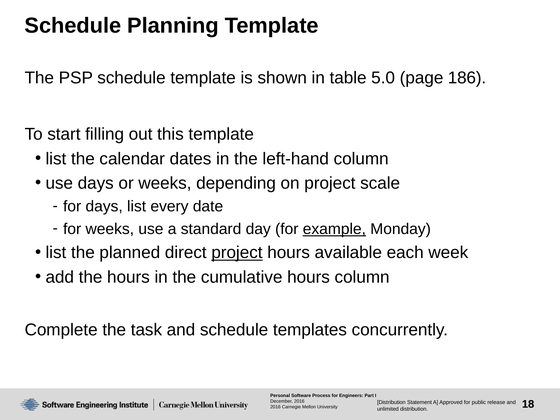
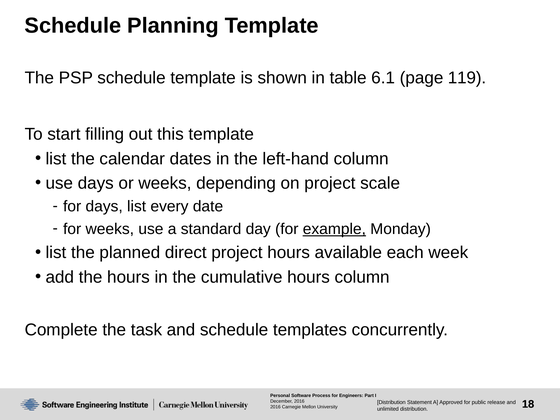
5.0: 5.0 -> 6.1 (383, 78)
186: 186 -> 119 (467, 78)
project underline: present -> none (237, 253)
